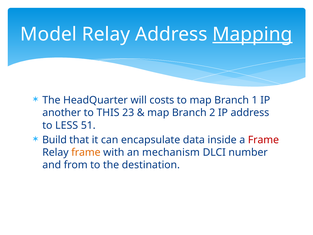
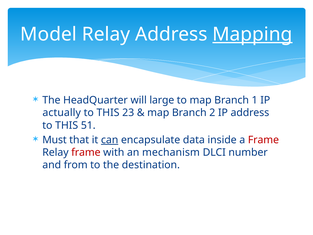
costs: costs -> large (162, 100)
another: another -> actually (62, 113)
LESS: LESS -> THIS (67, 125)
Build: Build -> Must (55, 140)
can underline: none -> present (110, 140)
frame colour: orange -> red (86, 152)
